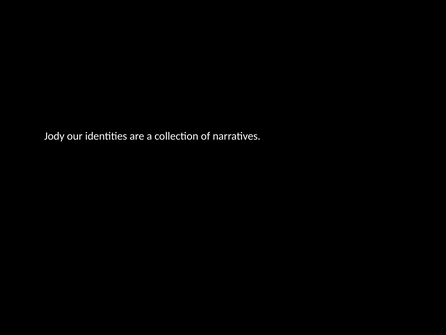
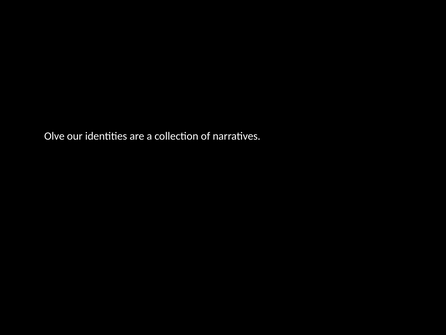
Jody: Jody -> Olve (54, 136)
